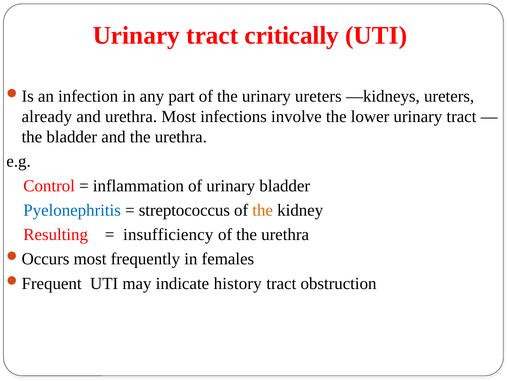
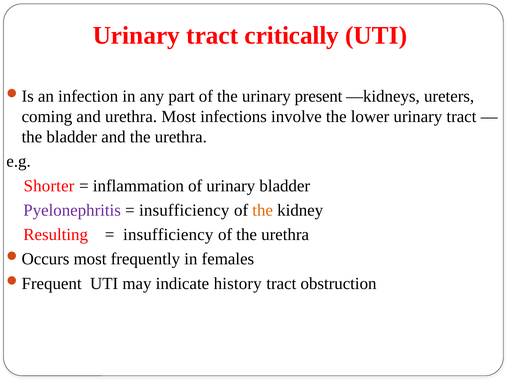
urinary ureters: ureters -> present (318, 96)
already: already -> coming (47, 116)
Control: Control -> Shorter (49, 185)
Pyelonephritis colour: blue -> purple (72, 210)
streptococcus: streptococcus -> insufficiency (184, 210)
